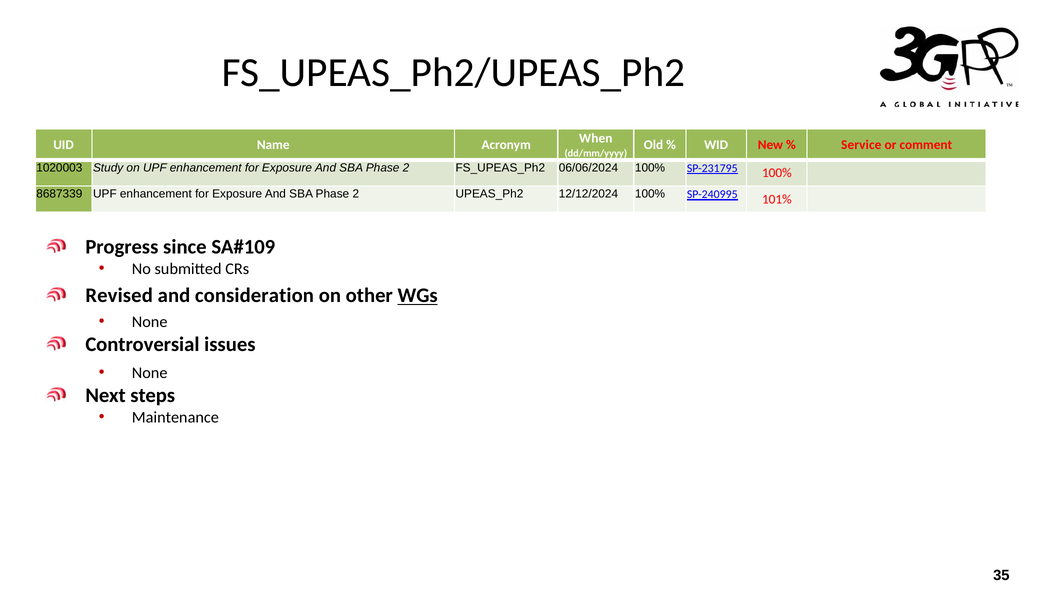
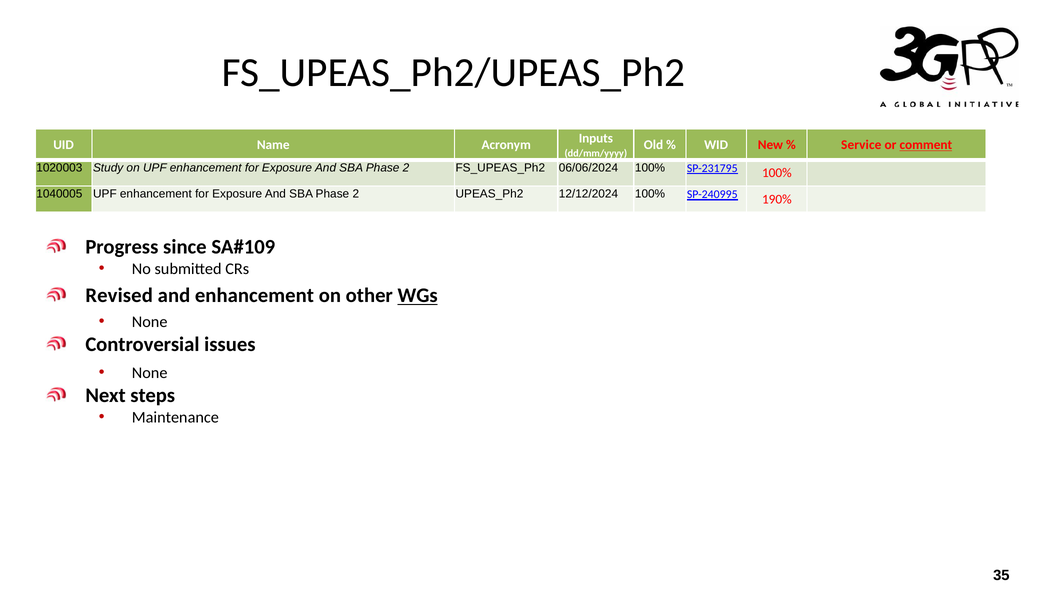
When: When -> Inputs (596, 138)
comment underline: none -> present (926, 145)
8687339: 8687339 -> 1040005 (59, 194)
101%: 101% -> 190% (777, 199)
and consideration: consideration -> enhancement (254, 296)
